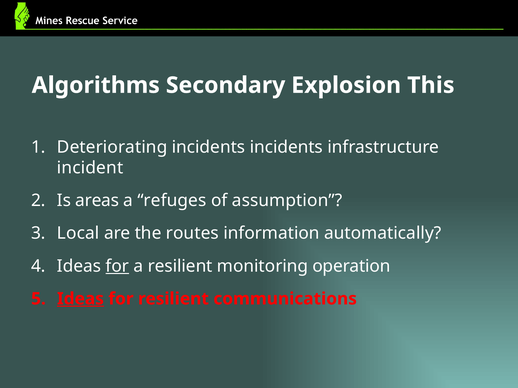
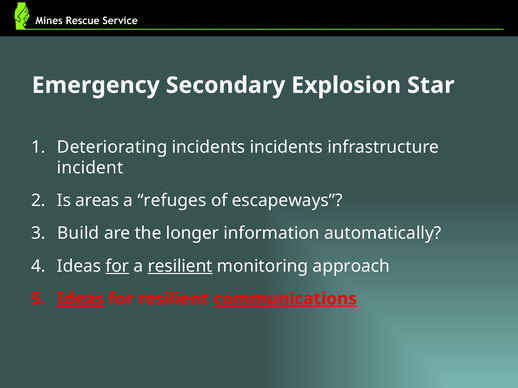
Algorithms: Algorithms -> Emergency (96, 85)
This: This -> Star (431, 85)
assumption: assumption -> escapeways (287, 201)
Local: Local -> Build (78, 234)
routes: routes -> longer (192, 234)
resilient underline: none -> present (180, 266)
operation: operation -> approach (351, 266)
communications underline: none -> present (285, 299)
